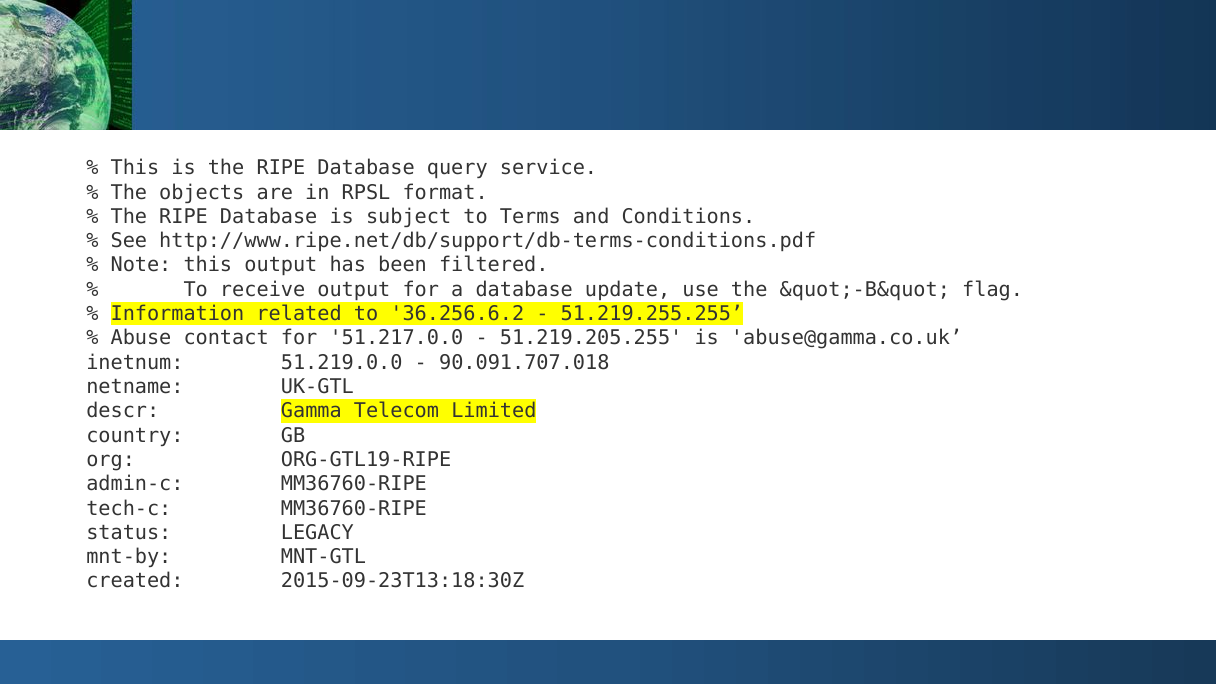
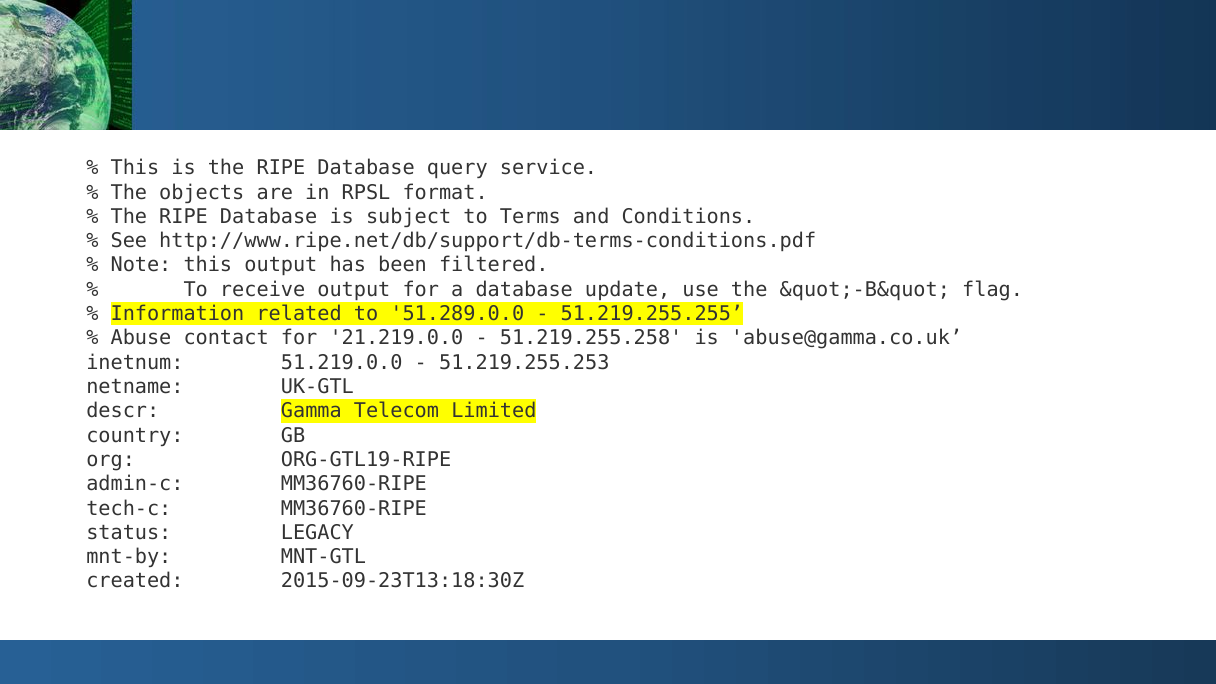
36.256.6.2: 36.256.6.2 -> 51.289.0.0 (457, 314)
51.217.0.0: 51.217.0.0 -> 21.219.0.0 (397, 338)
51.219.205.255: 51.219.205.255 -> 51.219.255.258 (591, 338)
90.091.707.018: 90.091.707.018 -> 51.219.255.253 (524, 362)
